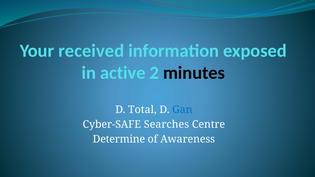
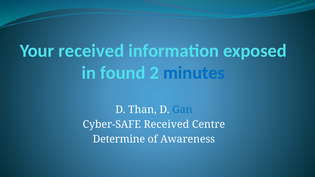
active: active -> found (123, 73)
minutes colour: black -> blue (194, 73)
Total: Total -> Than (142, 110)
Cyber-SAFE Searches: Searches -> Received (166, 125)
